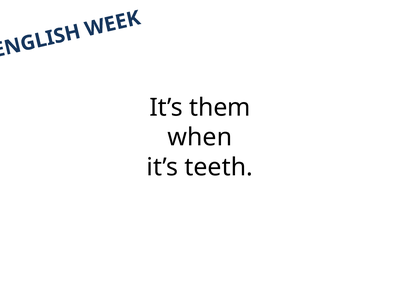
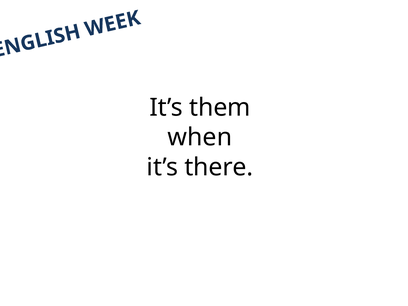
teeth: teeth -> there (219, 167)
